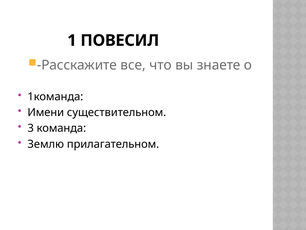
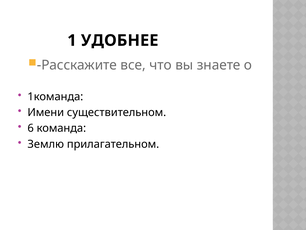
ПОВЕСИЛ: ПОВЕСИЛ -> УДОБНЕЕ (120, 40)
3: 3 -> 6 (31, 128)
